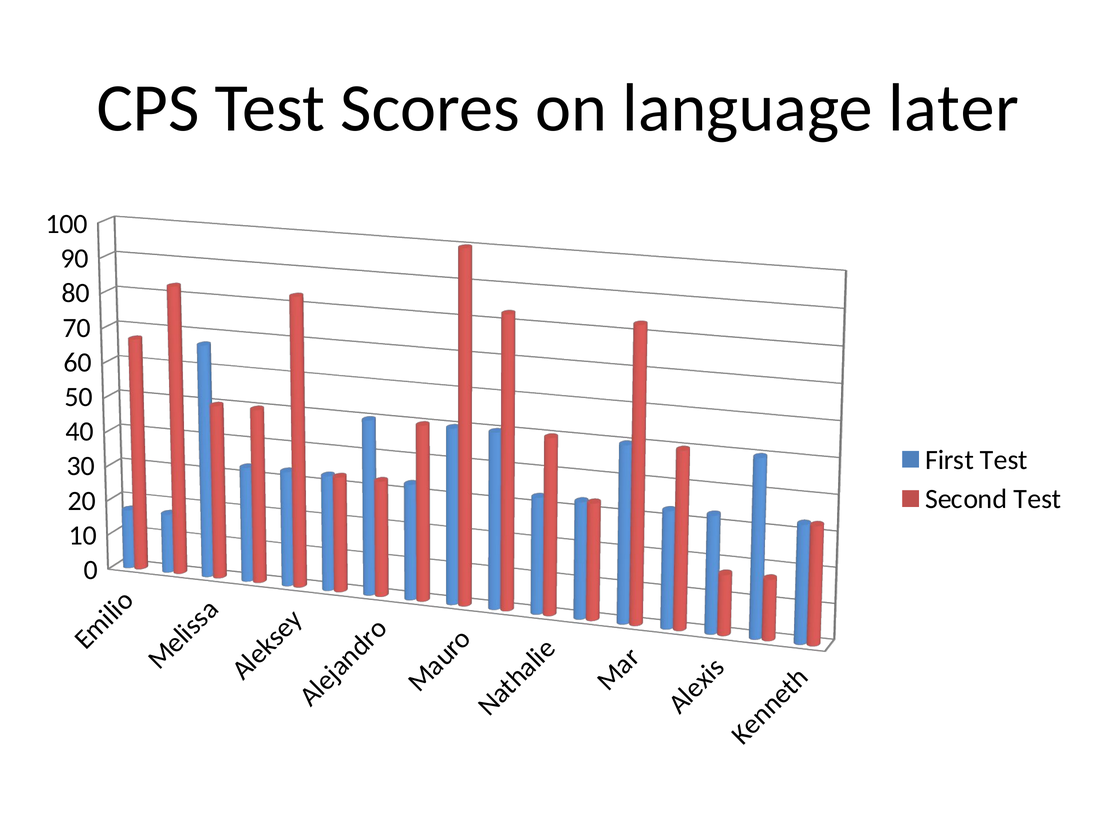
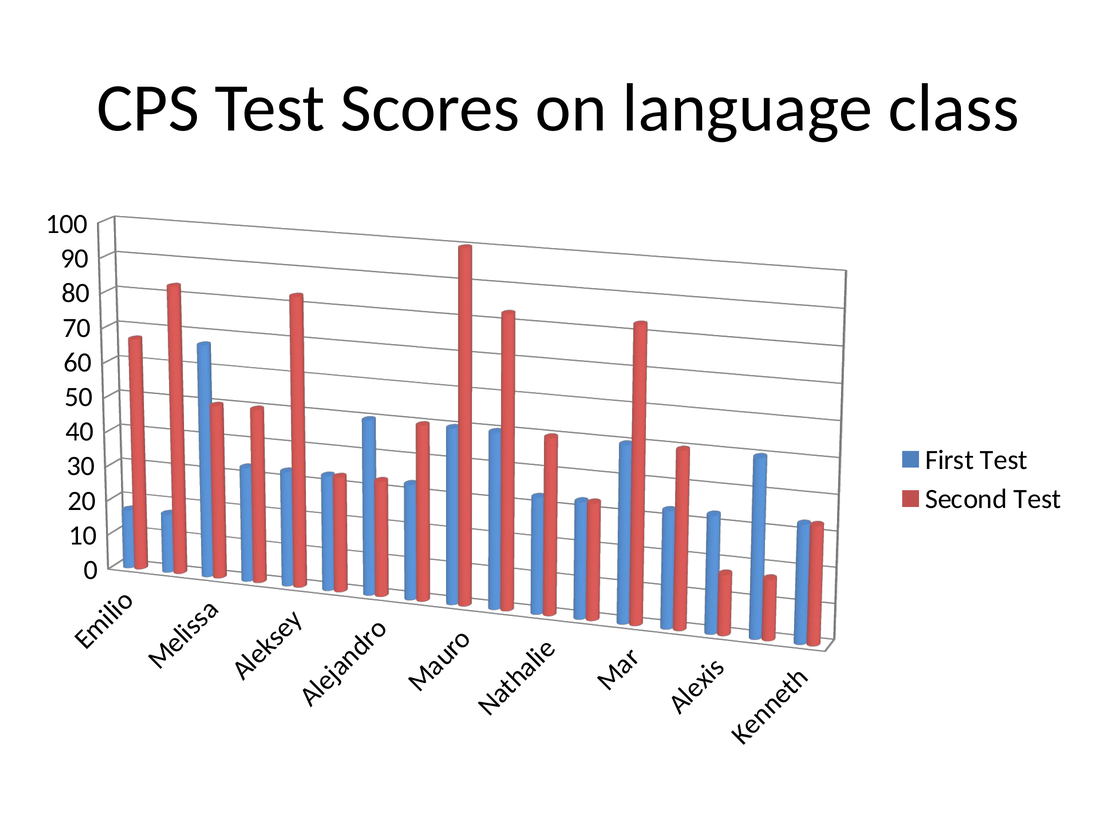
later: later -> class (954, 108)
